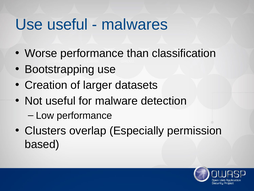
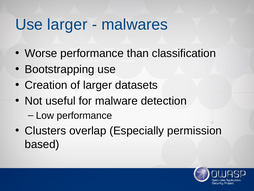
Use useful: useful -> larger (67, 25)
